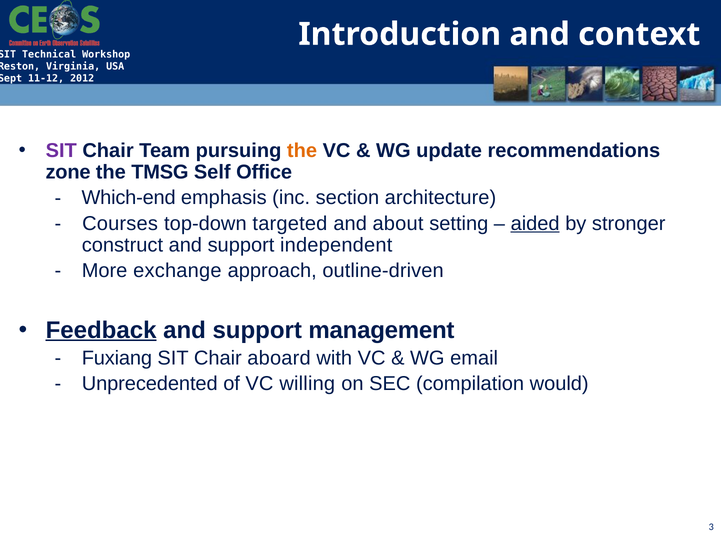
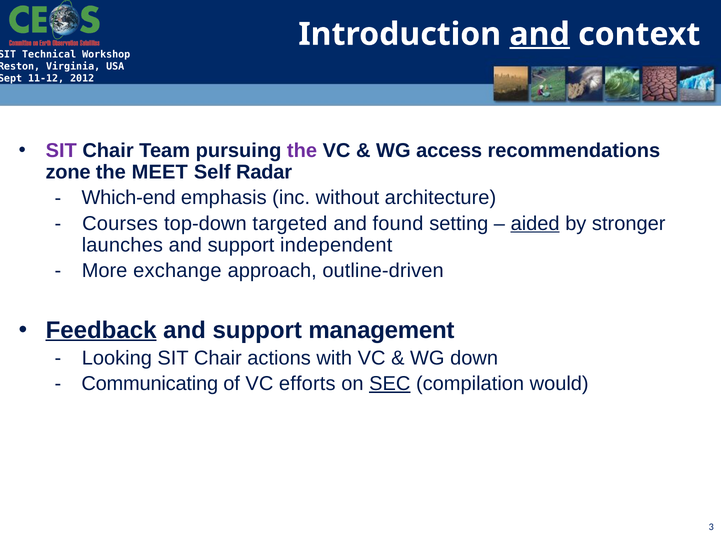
and underline: none -> present (540, 34)
the colour: orange -> purple (302, 150)
update: update -> access (449, 150)
TMSG: TMSG -> MEET (160, 172)
Office: Office -> Radar (264, 172)
section: section -> without (347, 198)
about: about -> found (398, 223)
construct: construct -> launches (122, 245)
Fuxiang: Fuxiang -> Looking (117, 358)
aboard: aboard -> actions (279, 358)
email: email -> down (474, 358)
Unprecedented: Unprecedented -> Communicating (150, 383)
willing: willing -> efforts (307, 383)
SEC underline: none -> present (390, 383)
